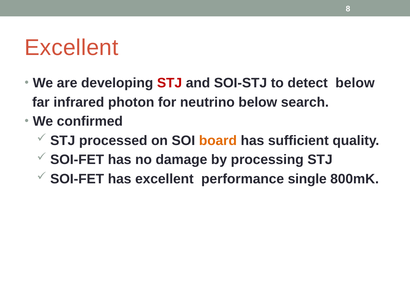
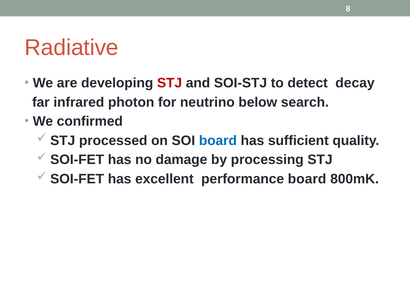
Excellent: Excellent -> Radiative (72, 48)
detect below: below -> decay (355, 83)
board colour: orange -> blue (218, 140)
performance single: single -> board (307, 179)
